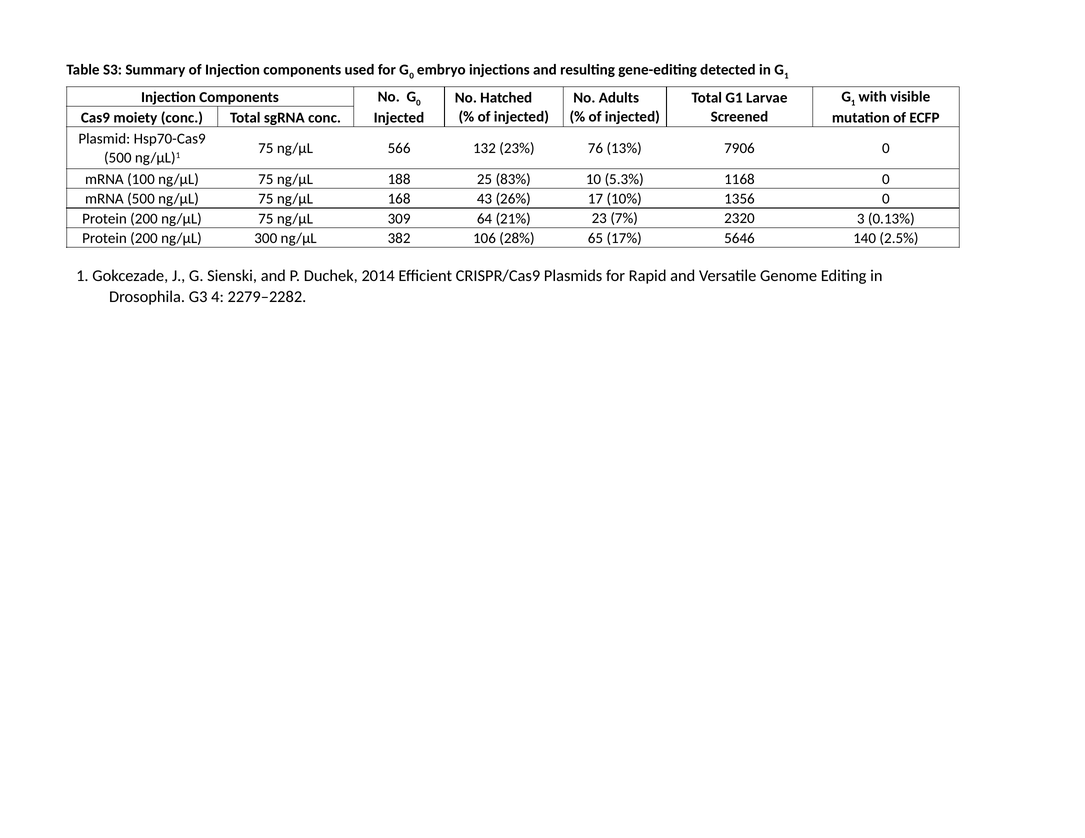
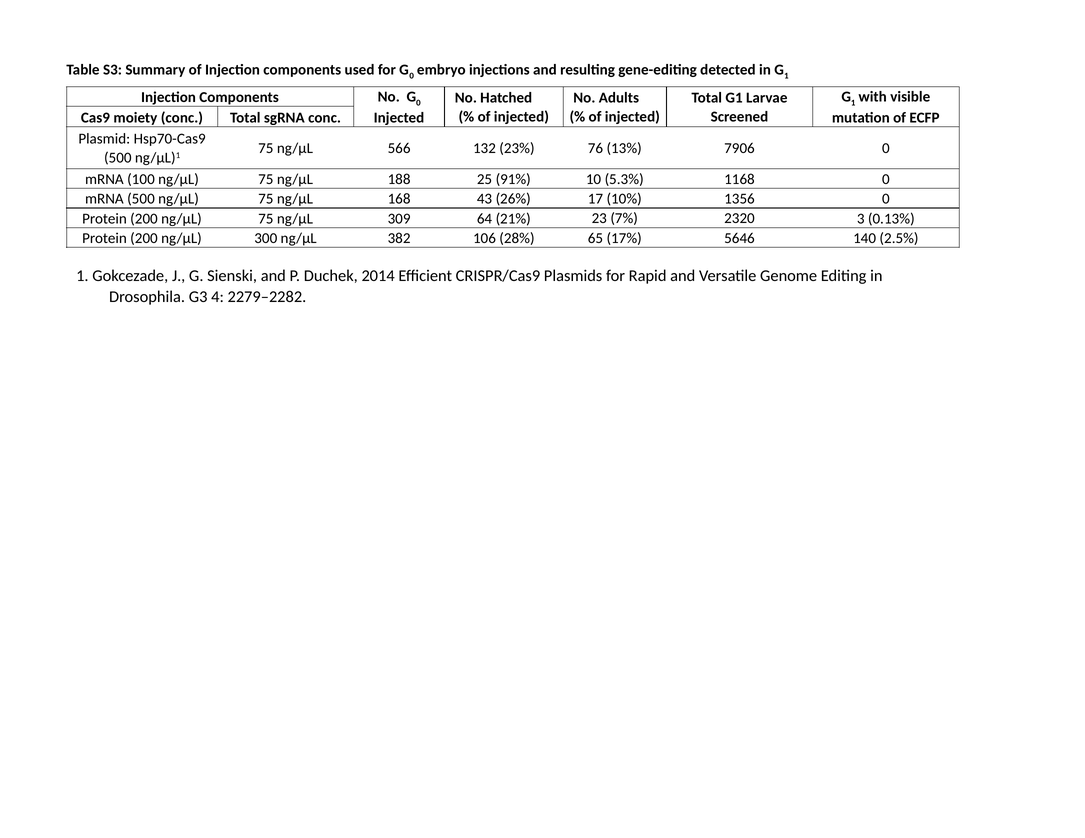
83%: 83% -> 91% (513, 179)
